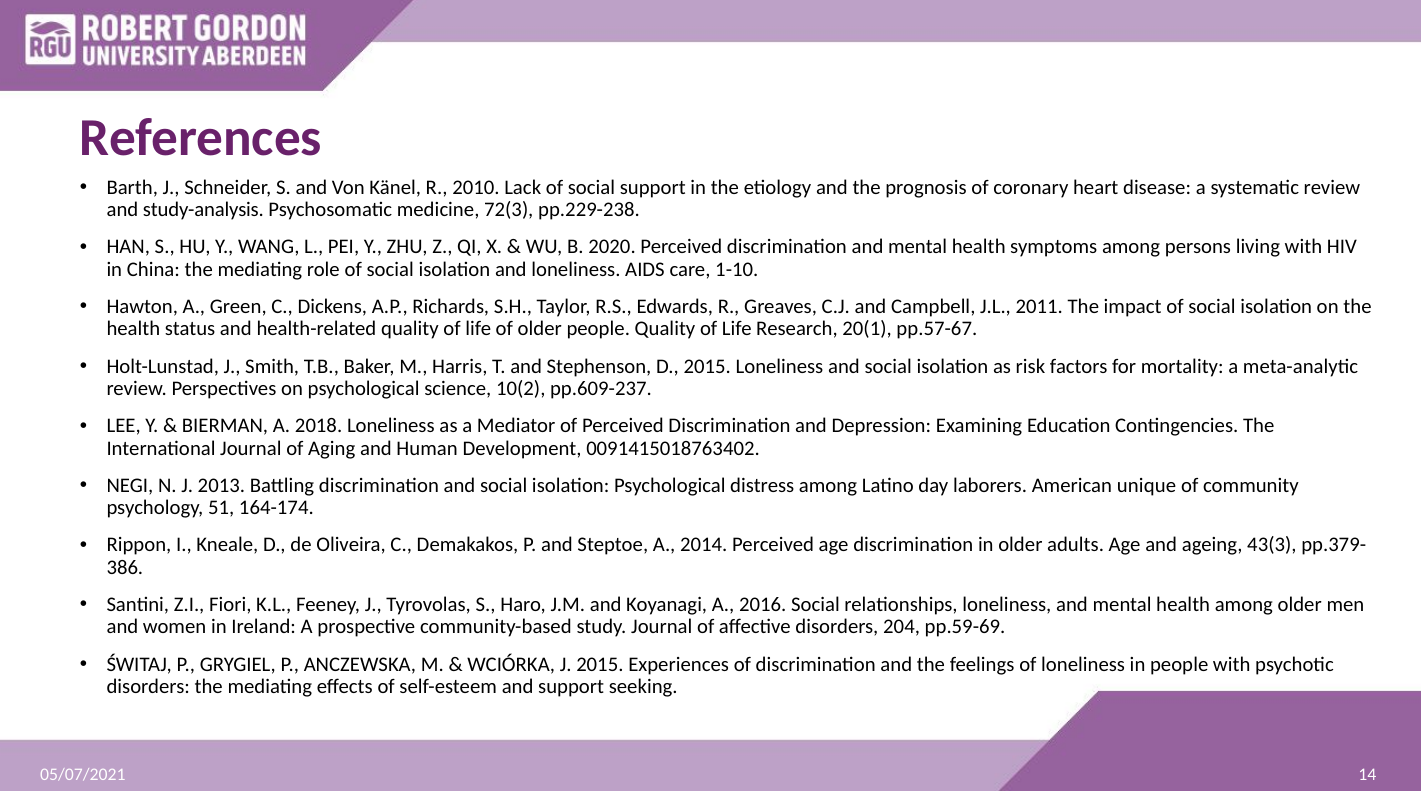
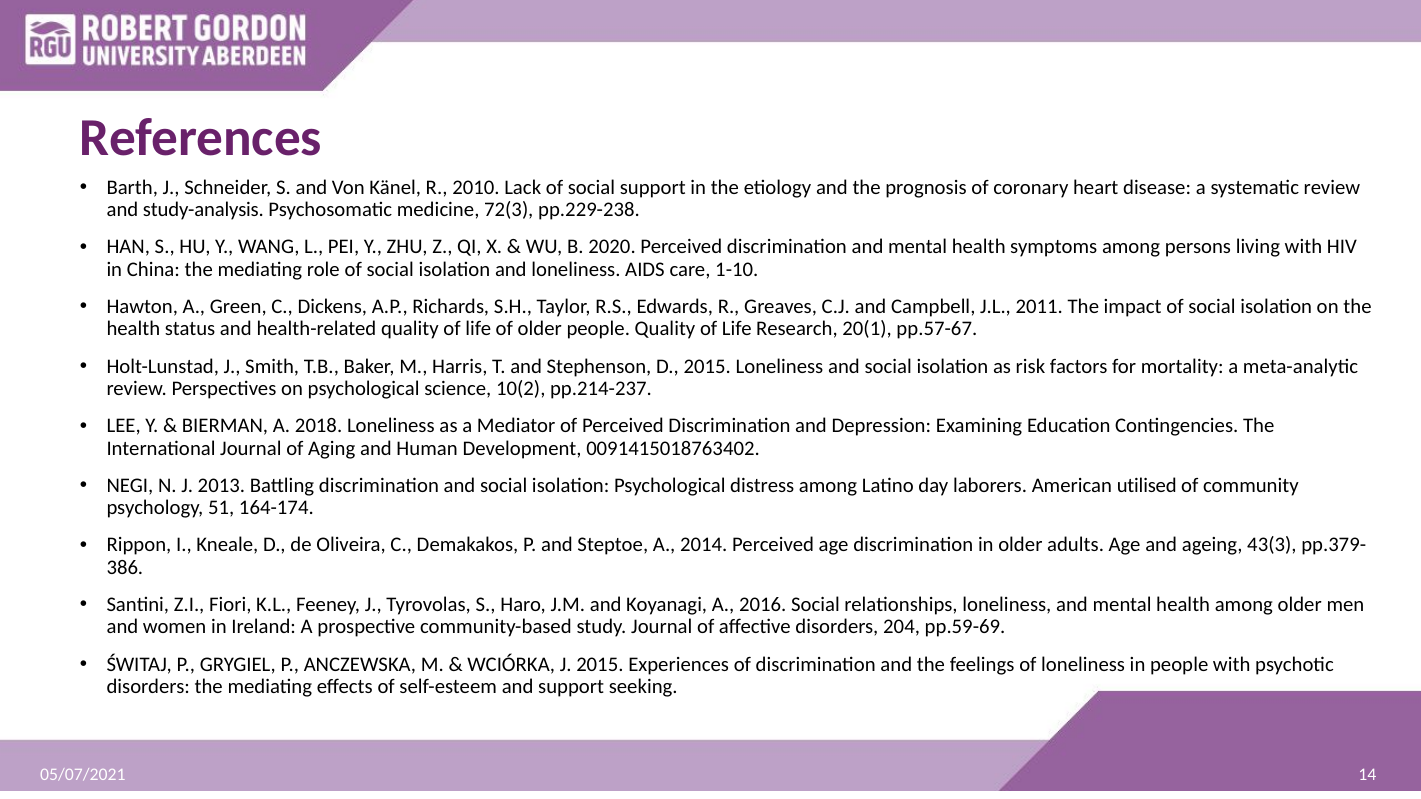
pp.609-237: pp.609-237 -> pp.214-237 (601, 389)
unique: unique -> utilised (1147, 486)
